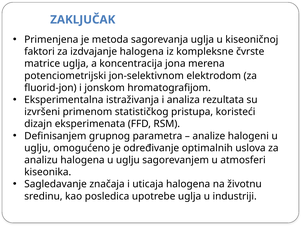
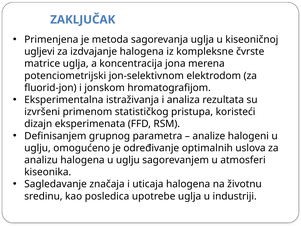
faktori: faktori -> ugljevi (40, 52)
